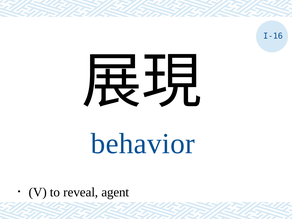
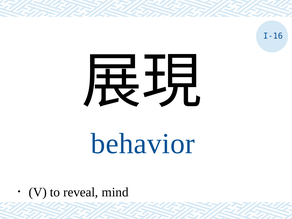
agent: agent -> mind (115, 192)
